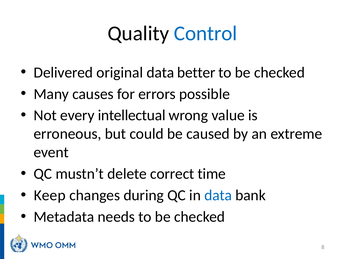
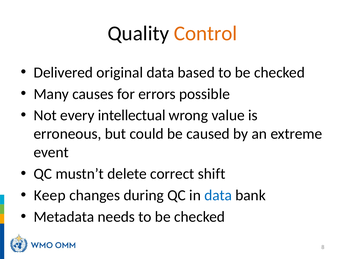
Control colour: blue -> orange (206, 33)
better: better -> based (196, 72)
time: time -> shift (212, 174)
